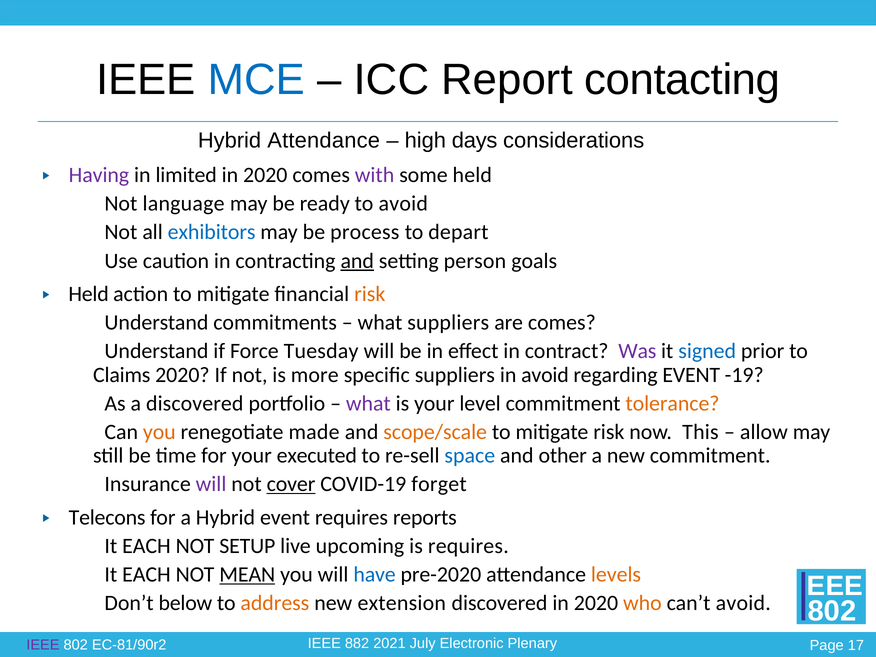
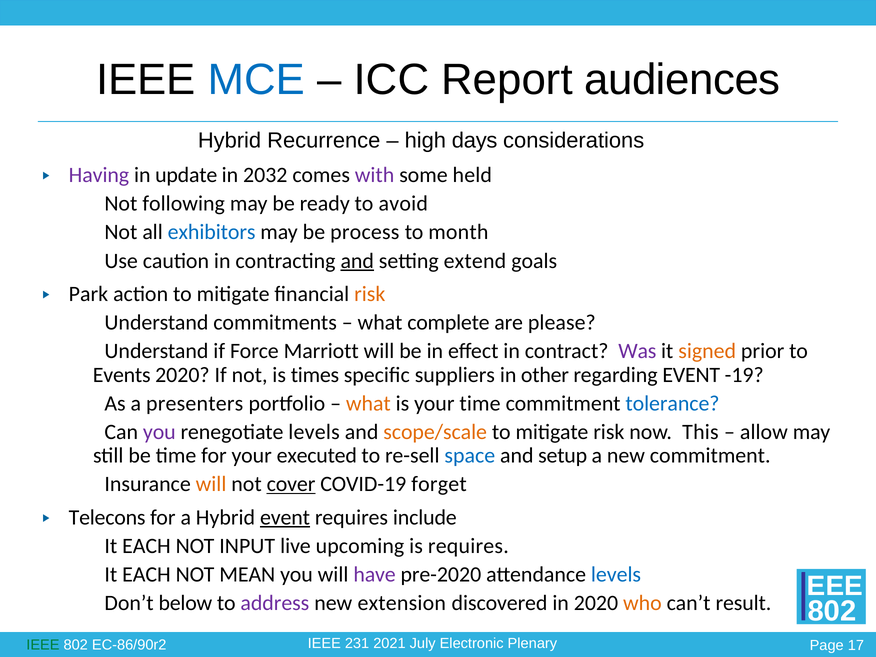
contacting: contacting -> audiences (682, 80)
Hybrid Attendance: Attendance -> Recurrence (324, 141)
limited: limited -> update (186, 175)
2020: 2020 -> 2032 (265, 175)
language: language -> following (184, 204)
depart: depart -> month (458, 232)
person: person -> extend (475, 261)
Held: Held -> Park (88, 294)
what suppliers: suppliers -> complete (448, 323)
are comes: comes -> please (562, 323)
Tuesday: Tuesday -> Marriott (321, 351)
signed colour: blue -> orange (707, 351)
Claims: Claims -> Events (122, 375)
more: more -> times (315, 375)
in avoid: avoid -> other (545, 375)
a discovered: discovered -> presenters (195, 403)
what colour: purple -> orange (368, 403)
your level: level -> time (480, 403)
tolerance colour: orange -> blue (672, 403)
you colour: orange -> purple (159, 432)
renegotiate made: made -> levels (314, 432)
other: other -> setup (563, 456)
will colour: purple -> orange (211, 484)
event underline: none -> present (285, 517)
reports: reports -> include (425, 517)
SETUP: SETUP -> INPUT (247, 546)
MEAN underline: present -> none (247, 575)
have colour: blue -> purple (375, 575)
levels colour: orange -> blue (616, 575)
address colour: orange -> purple (275, 603)
can’t avoid: avoid -> result (743, 603)
882: 882 -> 231 (357, 643)
IEEE colour: purple -> green (43, 645)
EC-81/90r2: EC-81/90r2 -> EC-86/90r2 (129, 645)
